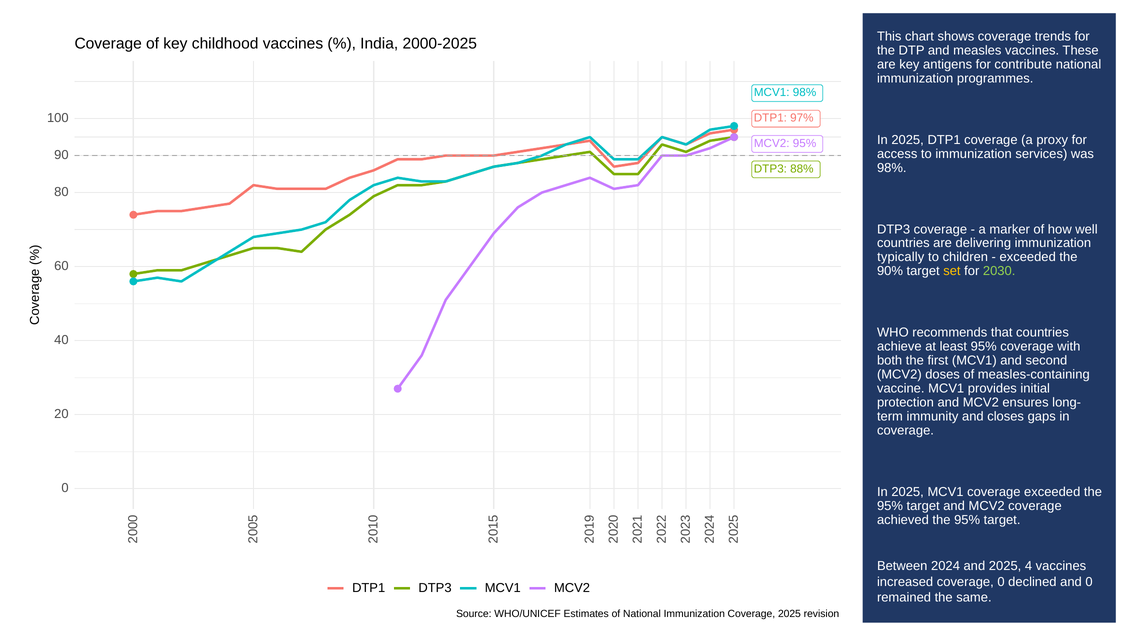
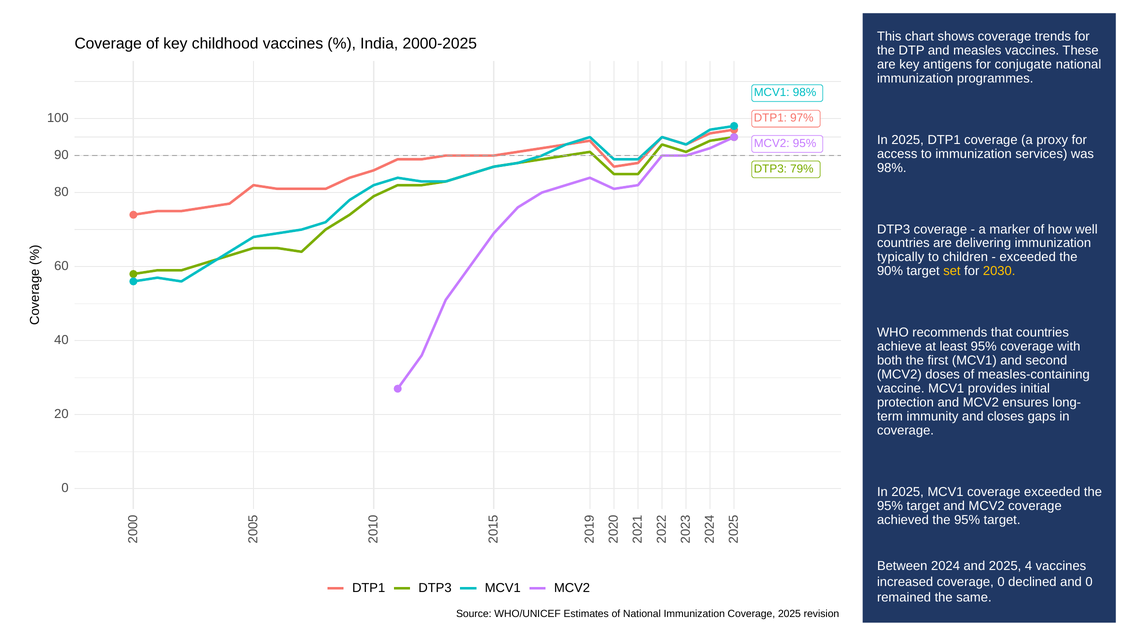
contribute: contribute -> conjugate (1023, 64)
88%: 88% -> 79% (802, 169)
2030 colour: light green -> yellow (999, 271)
